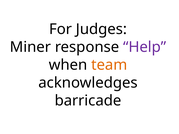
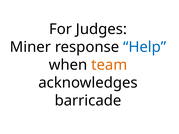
Help colour: purple -> blue (145, 47)
